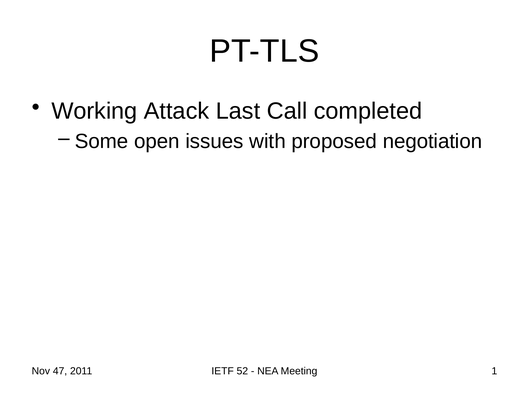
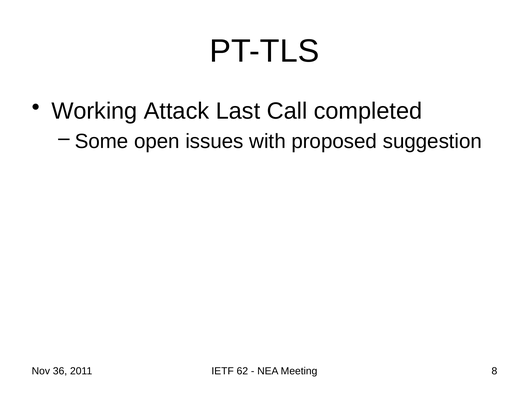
negotiation: negotiation -> suggestion (432, 141)
47: 47 -> 36 (60, 371)
52: 52 -> 62 (242, 371)
1: 1 -> 8 (494, 371)
